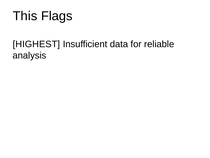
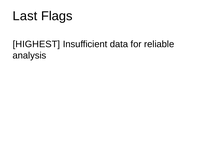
This: This -> Last (25, 16)
